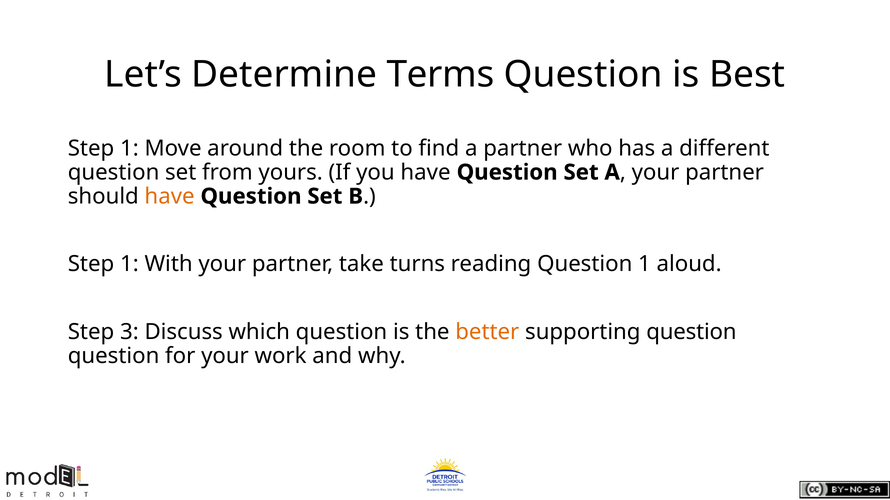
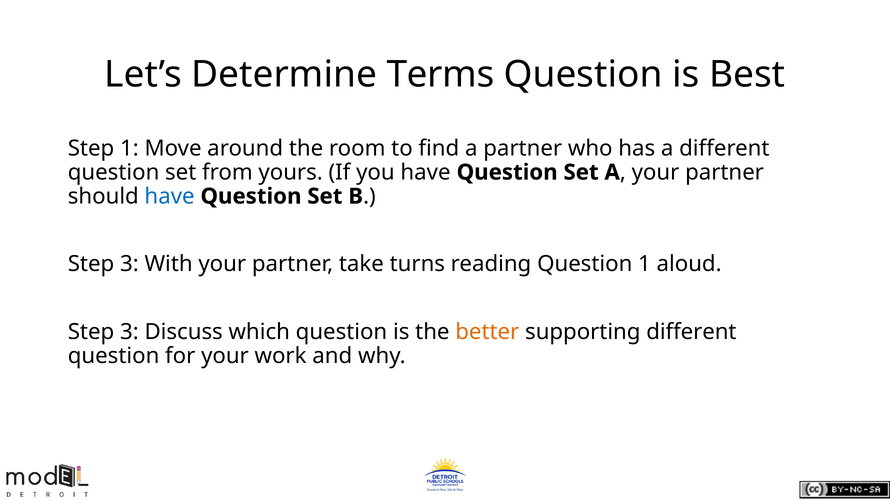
have colour: orange -> blue (170, 197)
1: 1 -> 3 (129, 264)
supporting question: question -> different (691, 332)
